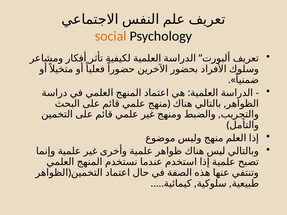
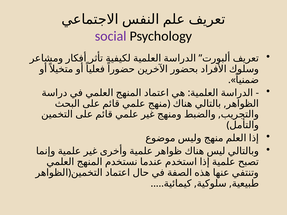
social colour: orange -> purple (111, 36)
